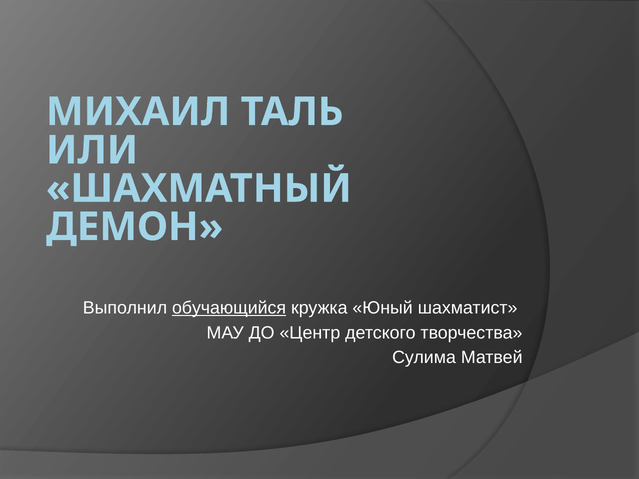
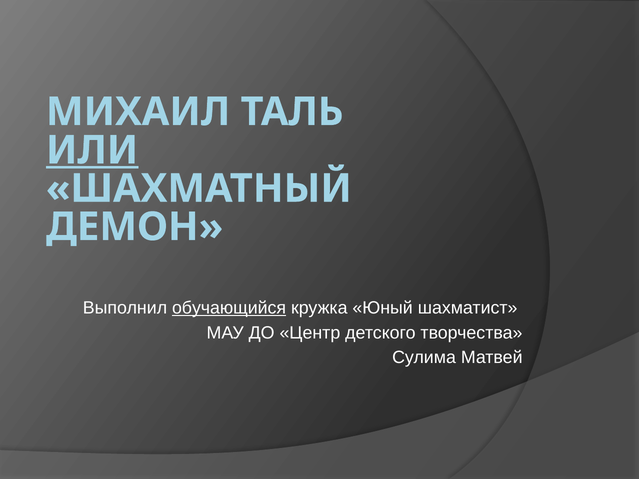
ИЛИ underline: none -> present (92, 150)
